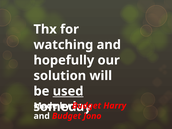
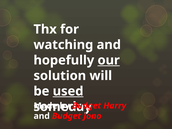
our underline: none -> present (109, 60)
